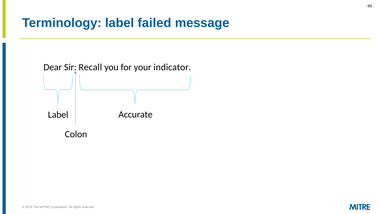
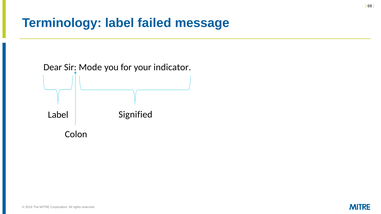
Recall: Recall -> Mode (90, 67)
Accurate: Accurate -> Signified (135, 115)
